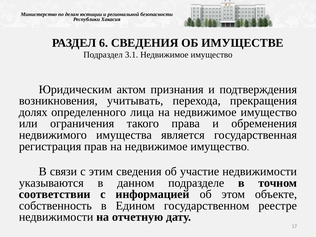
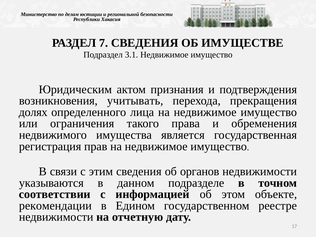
6: 6 -> 7 (104, 43)
участие: участие -> органов (200, 171)
собственность: собственность -> рекомендации (55, 206)
